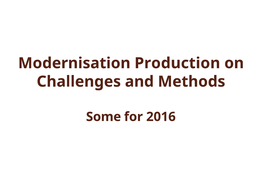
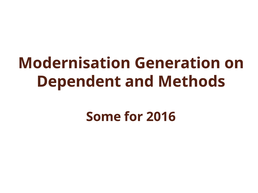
Production: Production -> Generation (177, 63)
Challenges: Challenges -> Dependent (79, 82)
